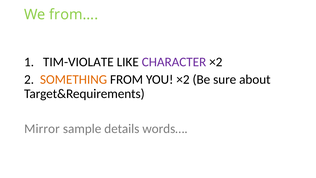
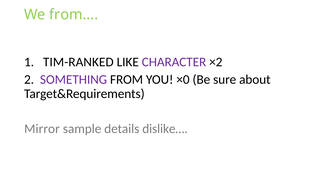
TIM-VIOLATE: TIM-VIOLATE -> TIM-RANKED (78, 62)
SOMETHING colour: orange -> purple (74, 79)
YOU ×2: ×2 -> ×0 (183, 79)
words…: words… -> dislike… (165, 129)
